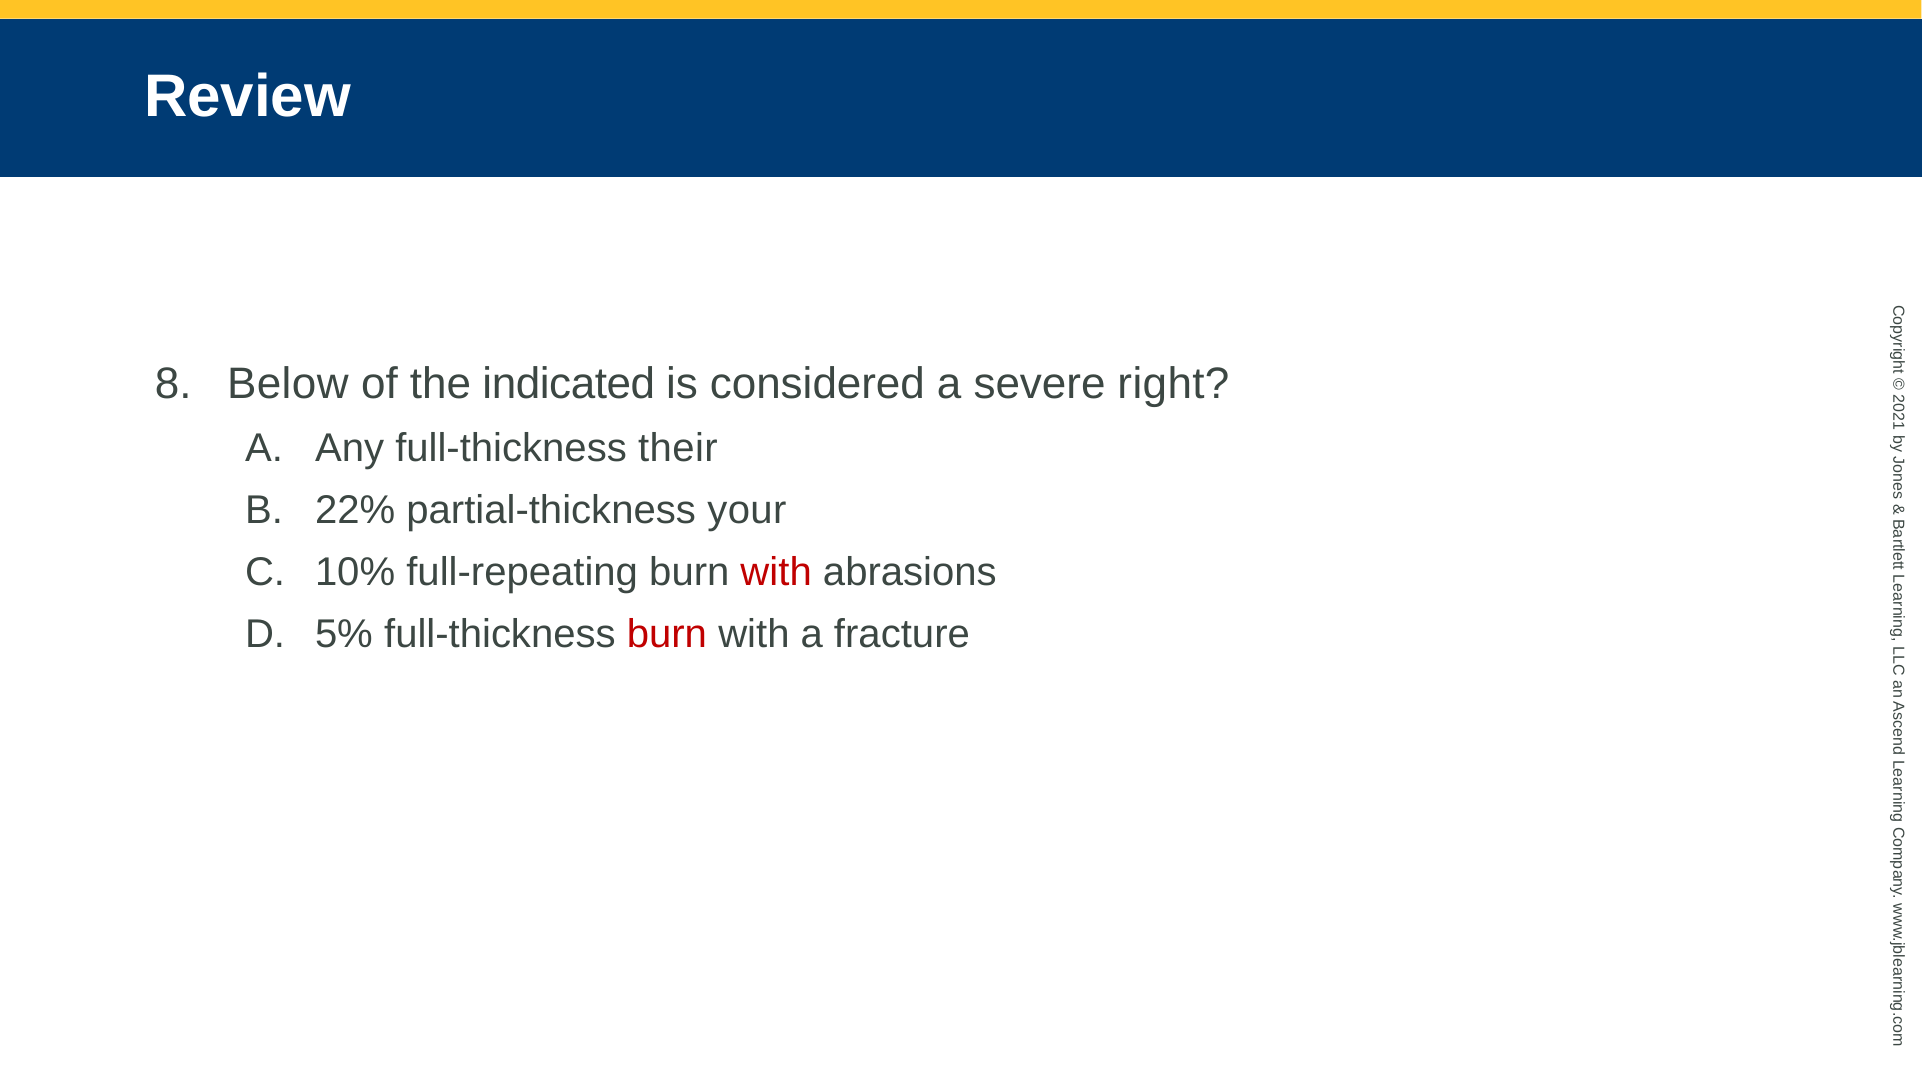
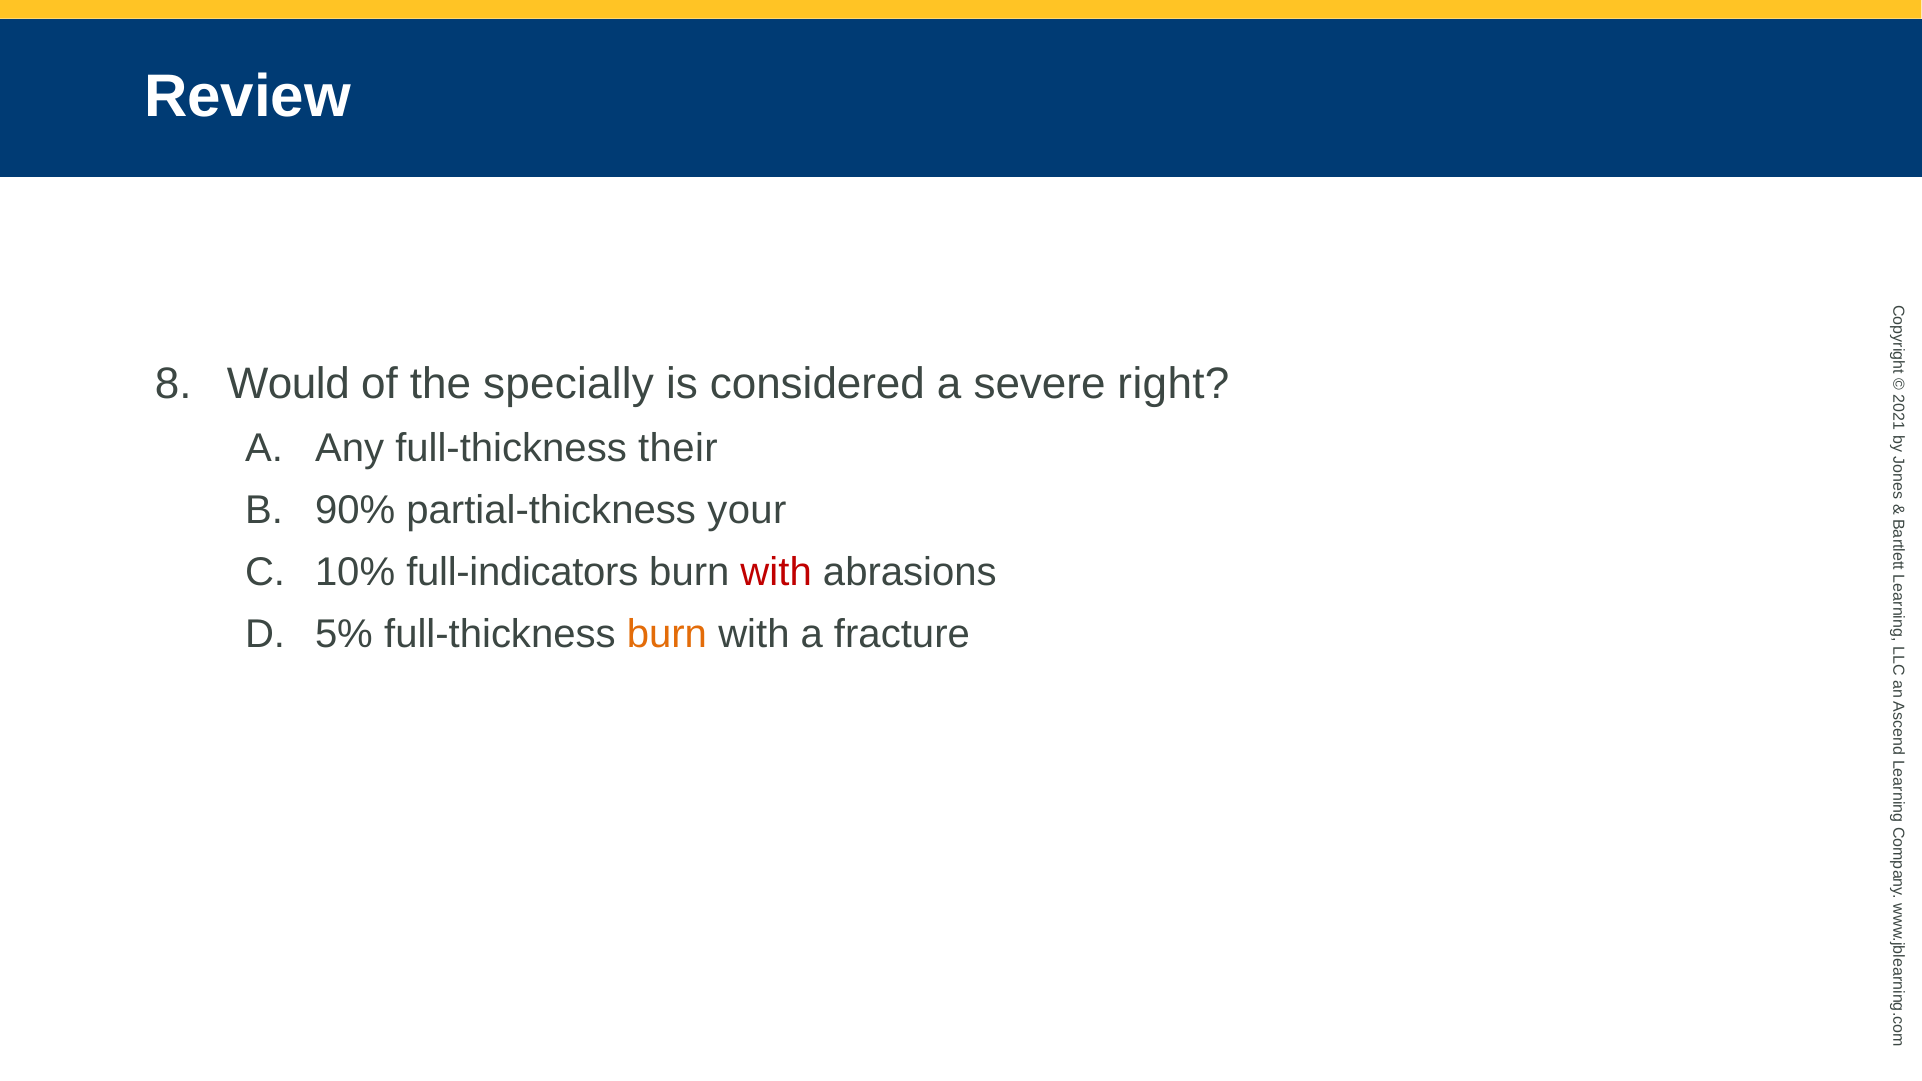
Below: Below -> Would (288, 384)
indicated: indicated -> specially (568, 384)
22%: 22% -> 90% (355, 510)
full-repeating: full-repeating -> full-indicators (522, 572)
burn colour: red -> orange (667, 635)
